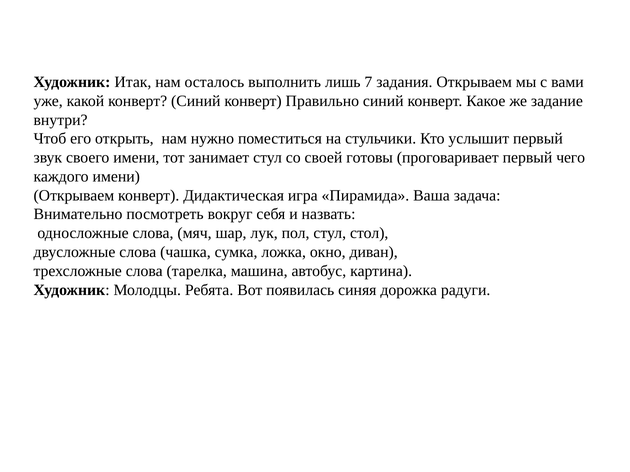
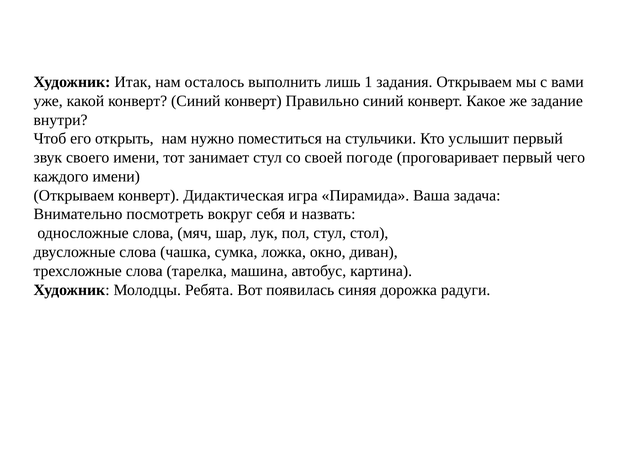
7: 7 -> 1 (368, 82)
готовы: готовы -> погоде (369, 158)
